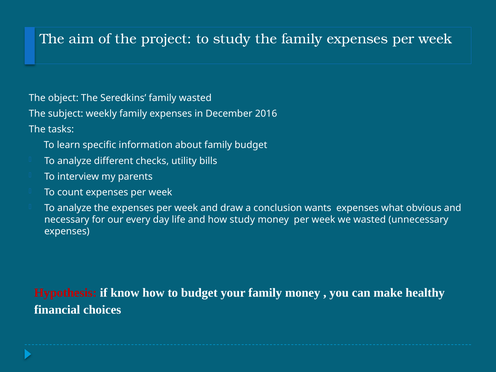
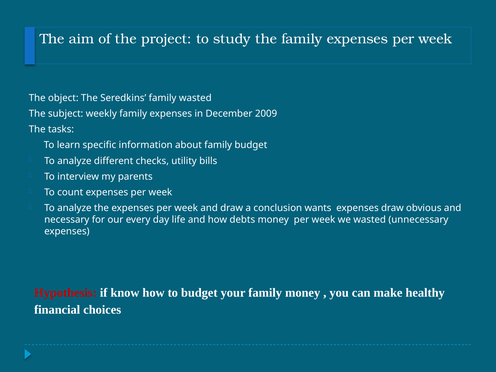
2016: 2016 -> 2009 (266, 114)
expenses what: what -> draw (392, 208)
how study: study -> debts (242, 220)
